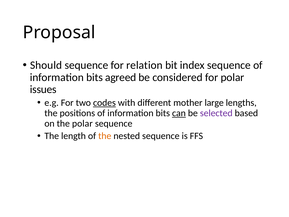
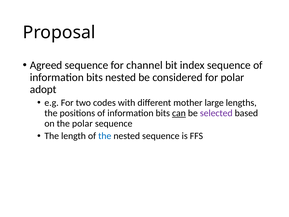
Should: Should -> Agreed (46, 65)
relation: relation -> channel (144, 65)
bits agreed: agreed -> nested (121, 77)
issues: issues -> adopt (43, 89)
codes underline: present -> none (104, 103)
the colour: orange -> blue (105, 136)
